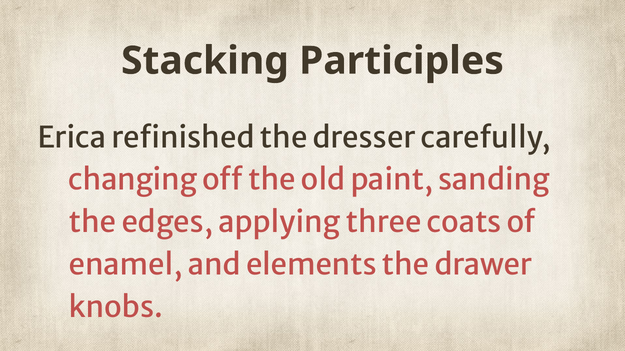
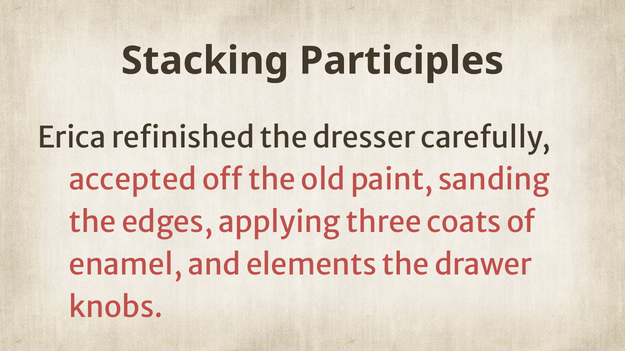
changing: changing -> accepted (133, 180)
